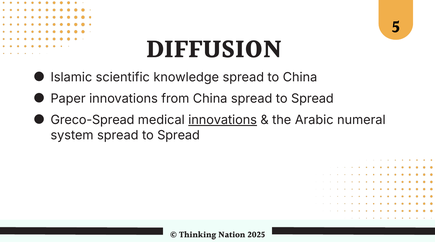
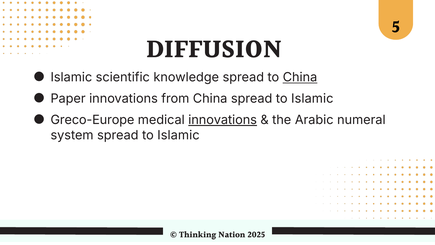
China underline: none -> present (300, 77)
China spread to Spread: Spread -> Islamic (312, 99)
Greco-Spread: Greco-Spread -> Greco-Europe (92, 120)
system spread to Spread: Spread -> Islamic (178, 135)
